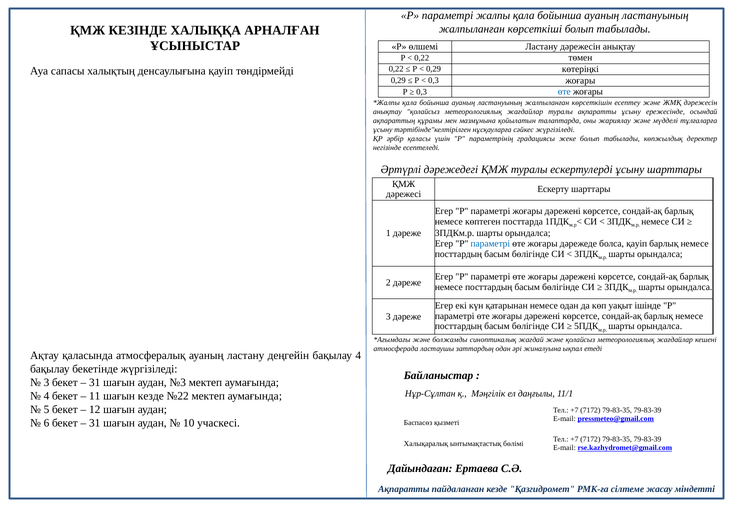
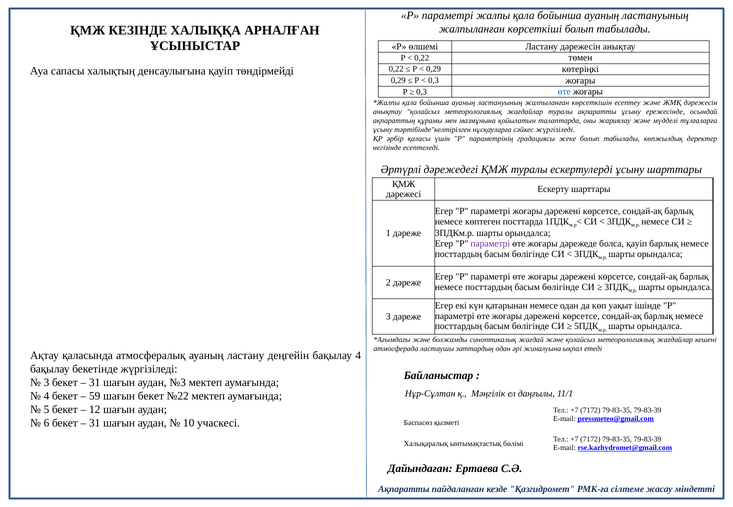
параметрі colour: blue -> purple (490, 244)
11: 11 -> 59 (95, 396)
шағын кезде: кезде -> бекет (151, 396)
